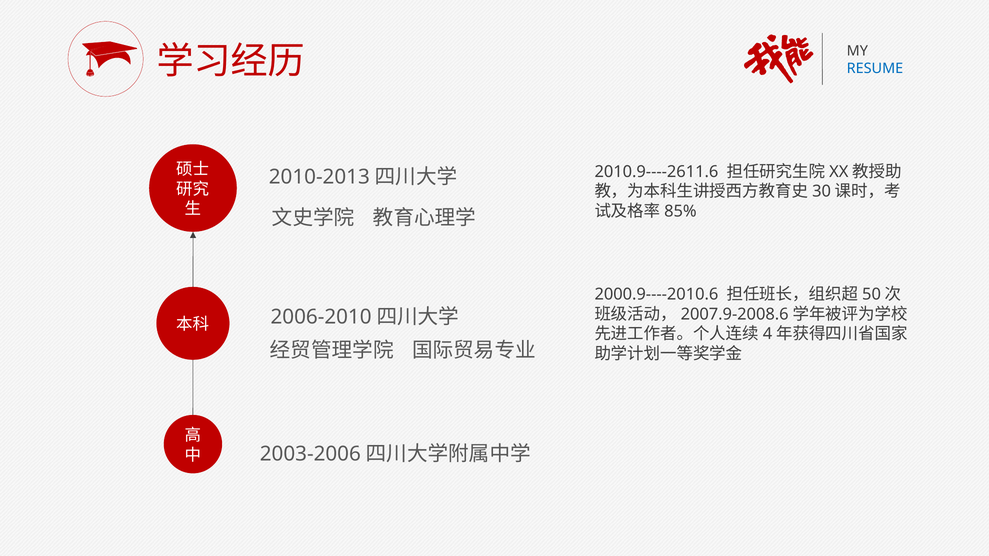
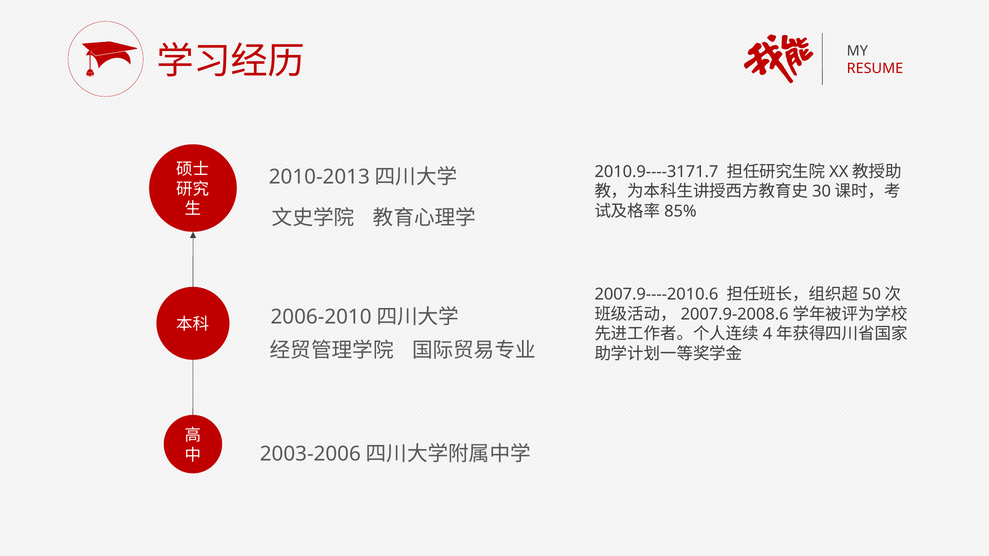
RESUME colour: blue -> red (875, 68)
2010.9----2611.6: 2010.9----2611.6 -> 2010.9----3171.7 (656, 172)
2000.9----2010.6: 2000.9----2010.6 -> 2007.9----2010.6 (656, 295)
